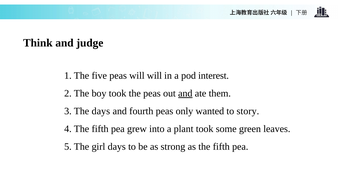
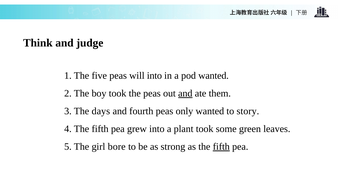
will will: will -> into (154, 76)
pod interest: interest -> wanted (214, 76)
girl days: days -> bore (117, 147)
fifth underline: none -> present (221, 147)
